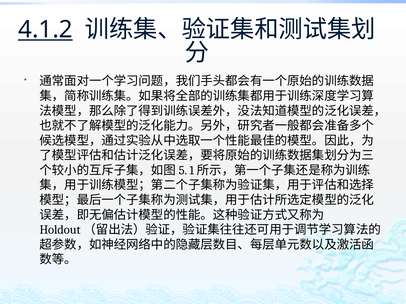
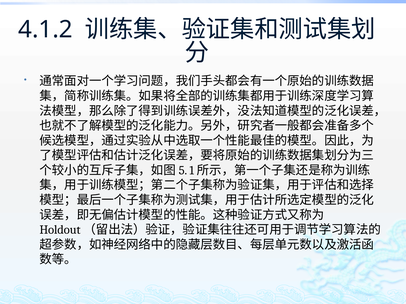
4.1.2 underline: present -> none (45, 30)
